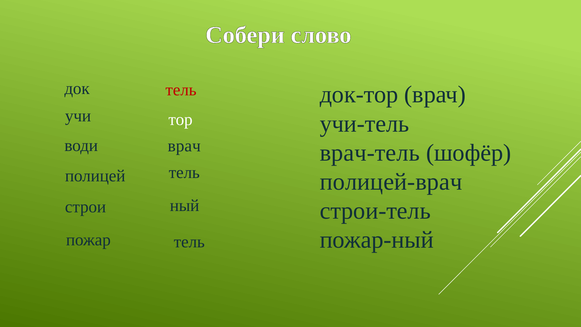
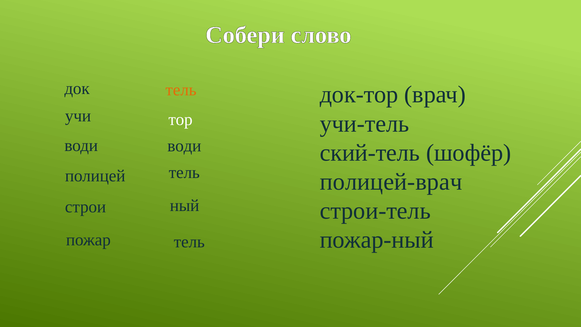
тель colour: red -> orange (181, 90)
врач: врач -> води (184, 146)
врач-тель: врач-тель -> ский-тель (370, 153)
